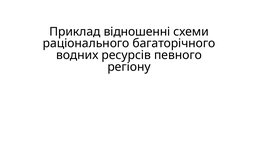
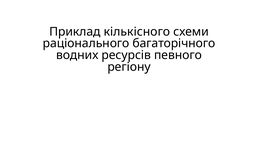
відношенні: відношенні -> кількісного (137, 32)
